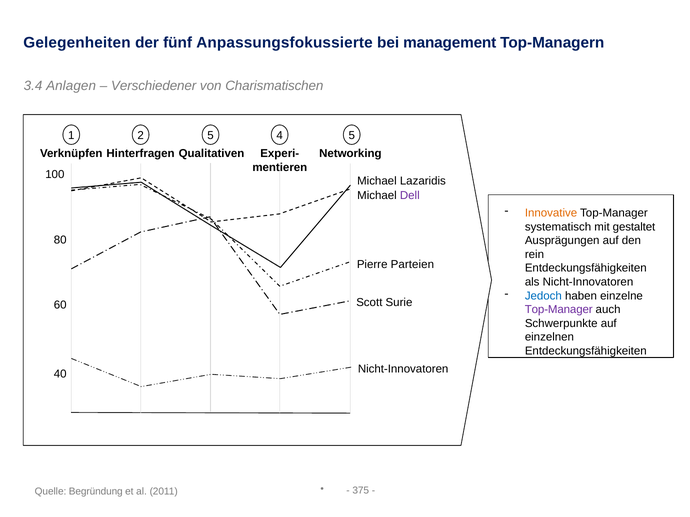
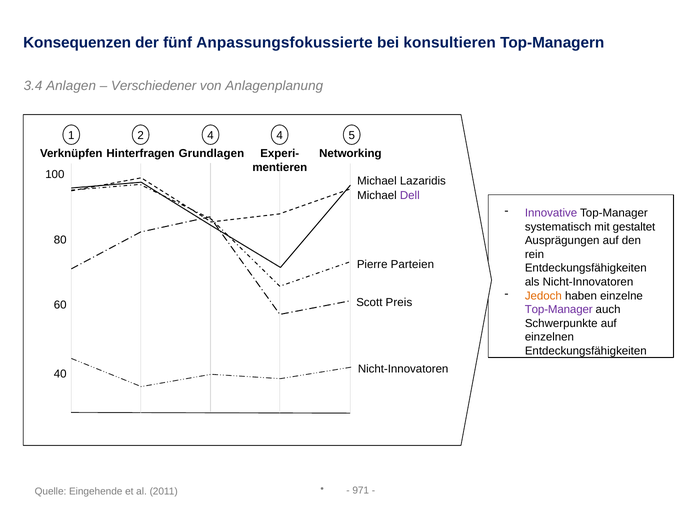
Gelegenheiten: Gelegenheiten -> Konsequenzen (77, 43)
management: management -> konsultieren (450, 43)
Charismatischen: Charismatischen -> Anlagenplanung (274, 86)
2 5: 5 -> 4 (211, 136)
Qualitativen: Qualitativen -> Grundlagen (211, 154)
Innovative colour: orange -> purple (551, 213)
Jedoch colour: blue -> orange (543, 296)
Surie: Surie -> Preis (399, 303)
Begründung: Begründung -> Eingehende (96, 492)
375: 375 -> 971 (361, 491)
